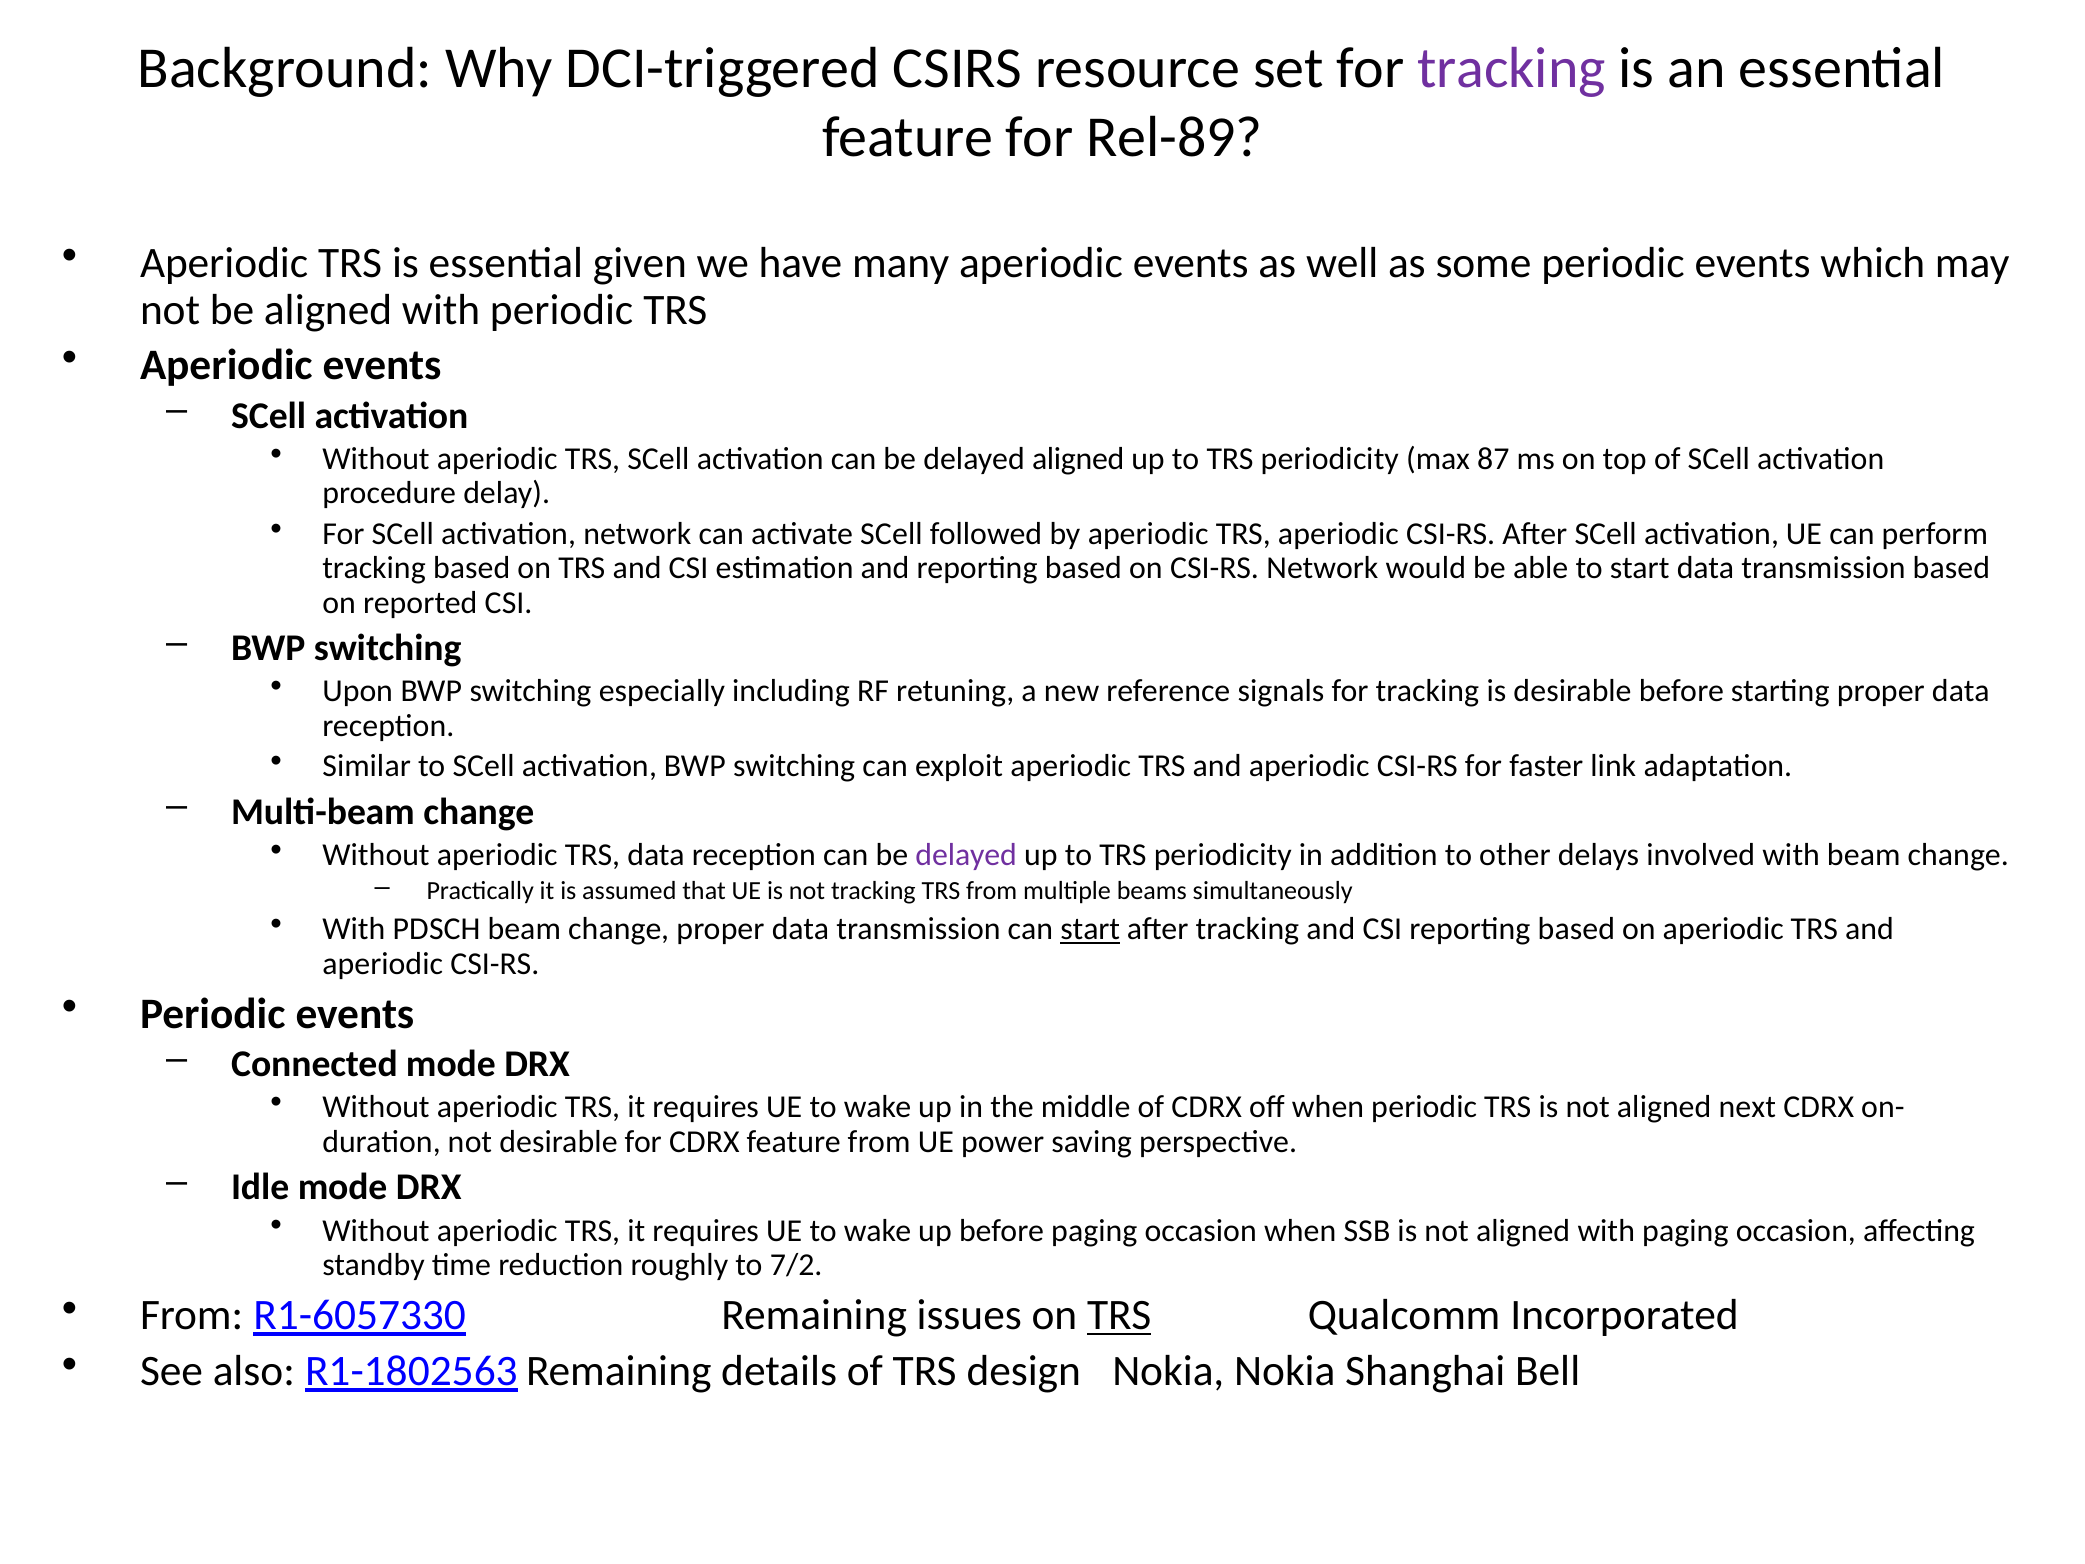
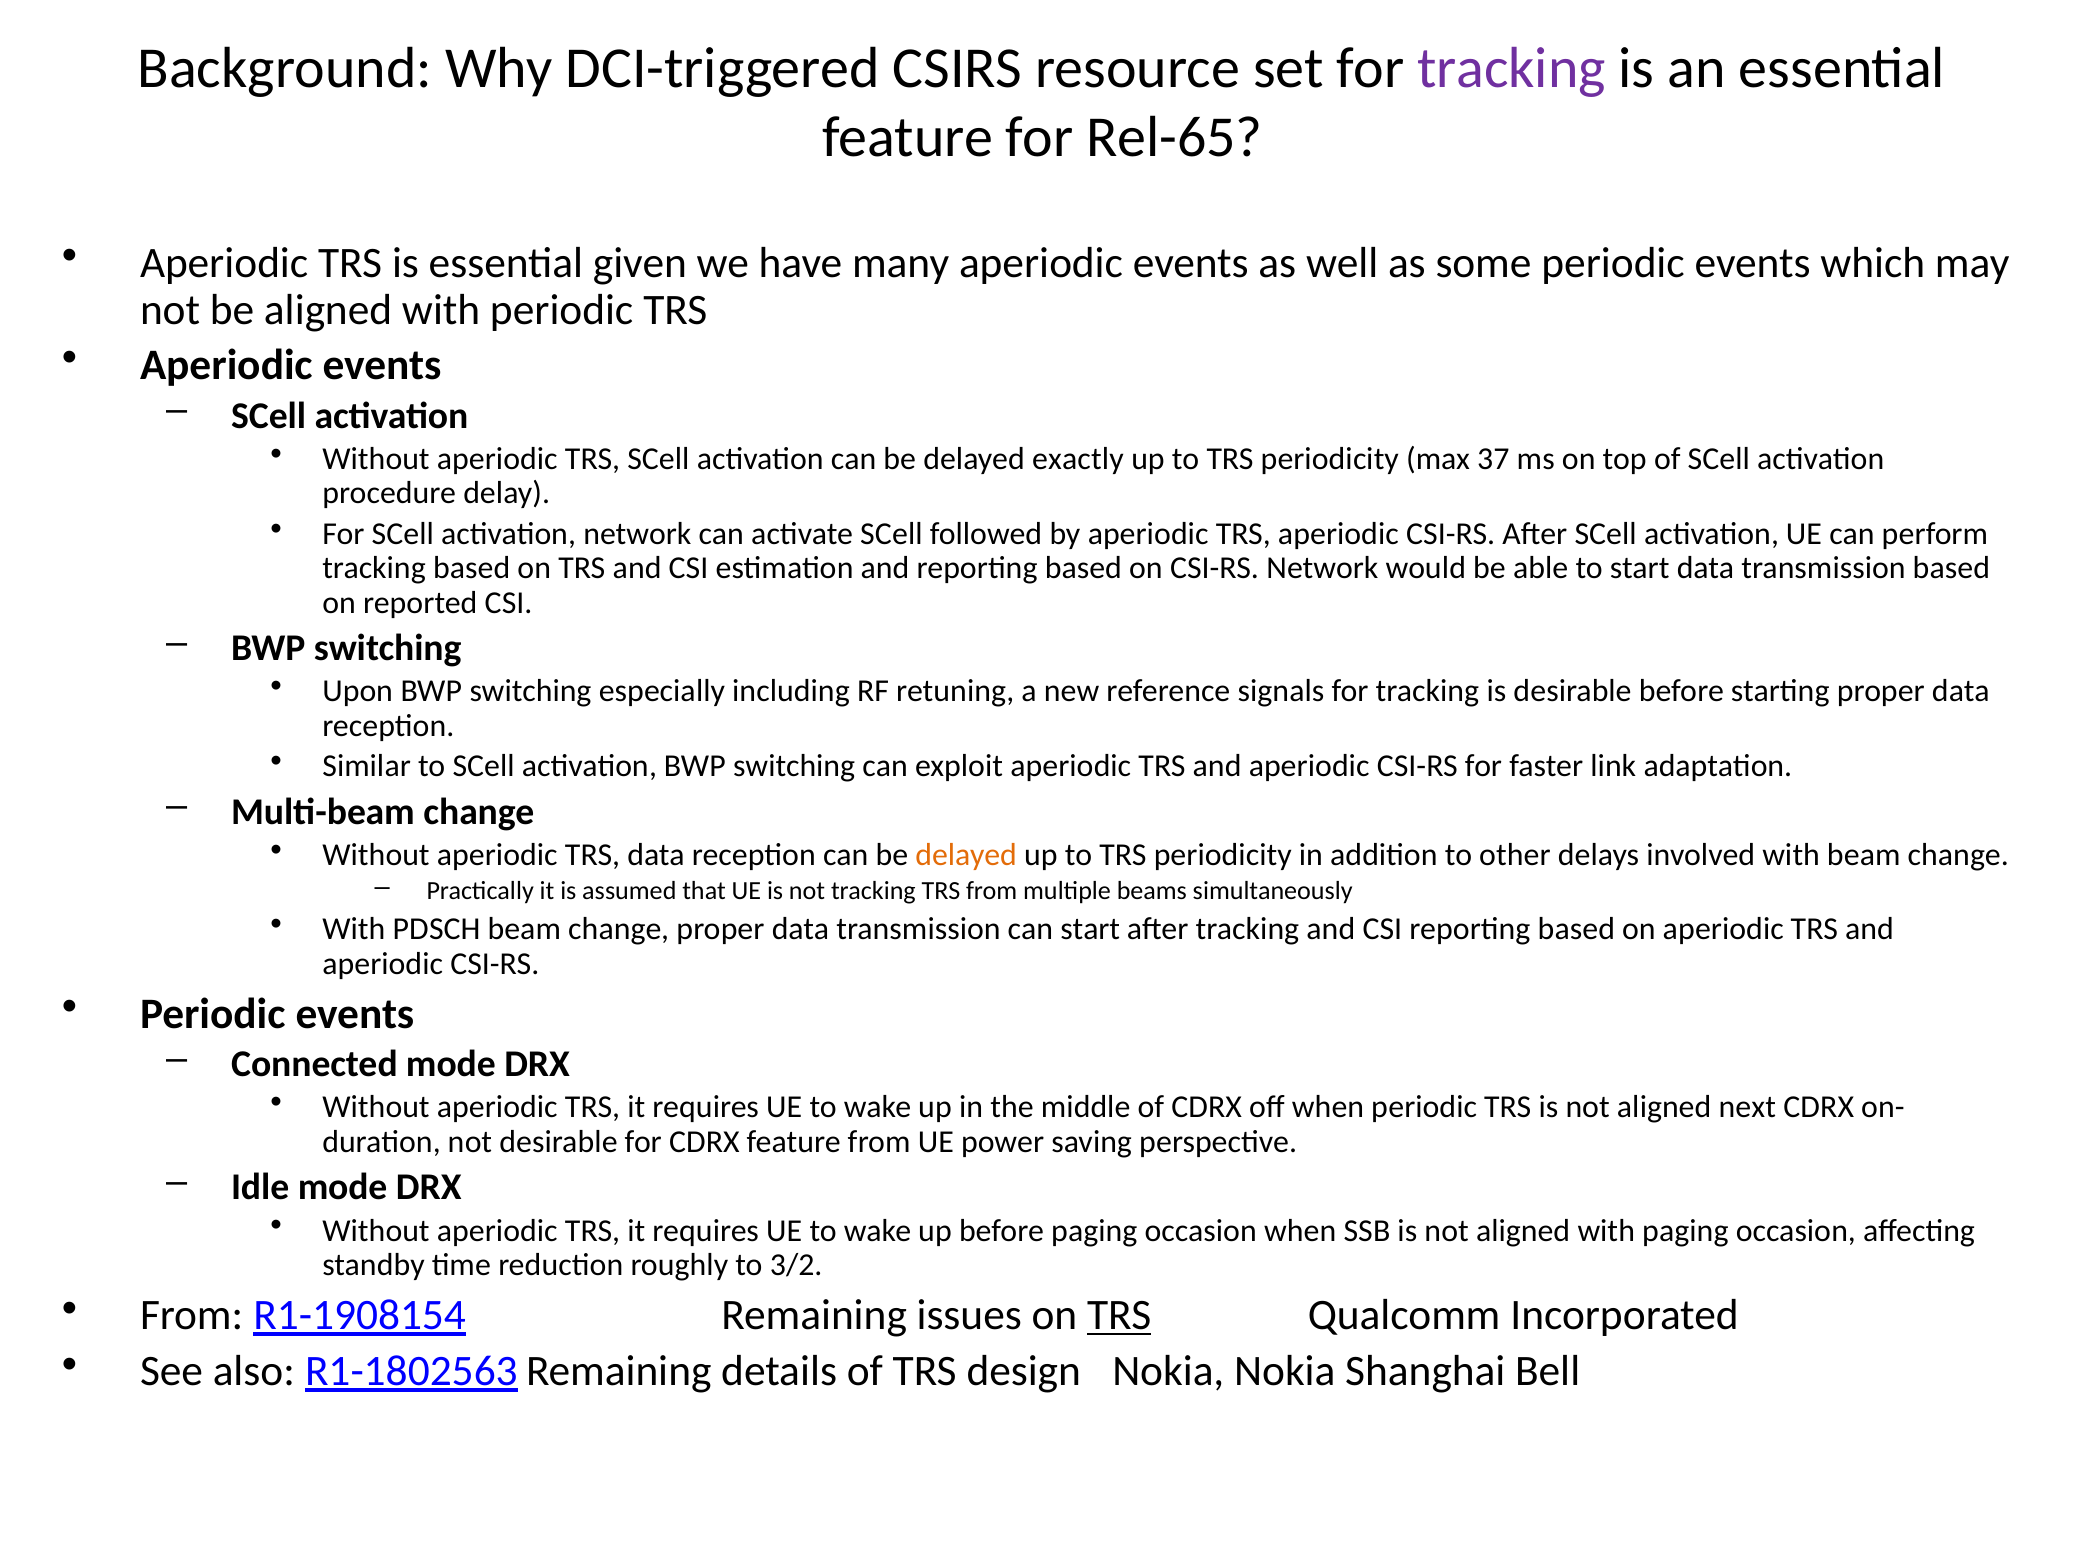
Rel-89: Rel-89 -> Rel-65 (1174, 138)
delayed aligned: aligned -> exactly (1078, 459)
87: 87 -> 37 (1493, 459)
delayed colour: purple -> orange (966, 855)
start underline: present -> none (1090, 929)
7/2: 7/2 -> 3/2 (796, 1265)
R1-6057330: R1-6057330 -> R1-1908154 (360, 1315)
